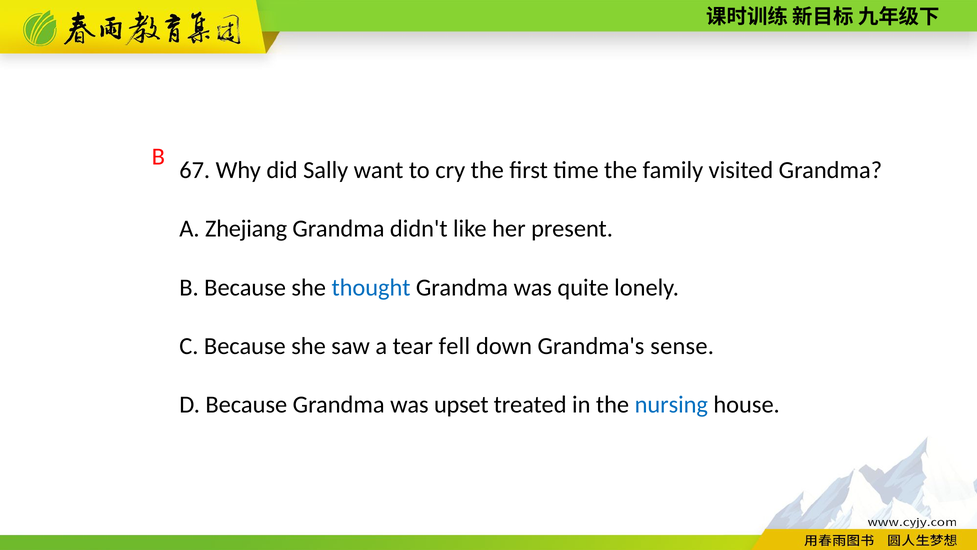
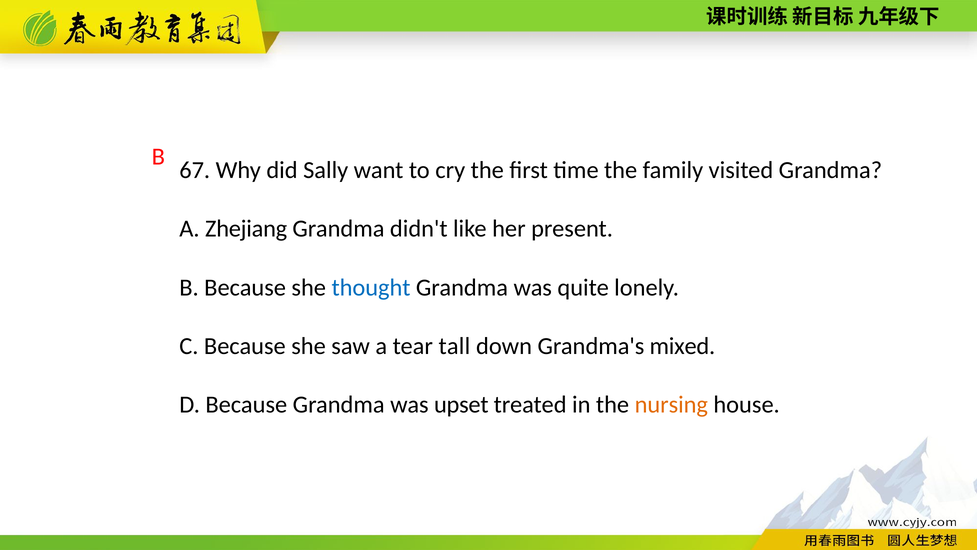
fell: fell -> tall (454, 346)
sense: sense -> mixed (682, 346)
nursing colour: blue -> orange (671, 405)
